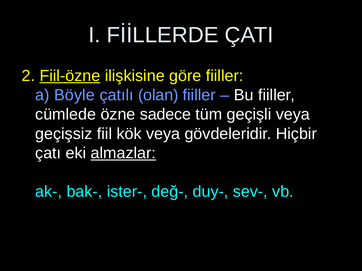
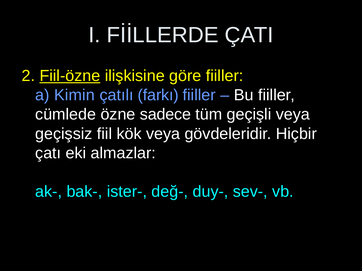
Böyle: Böyle -> Kimin (74, 95)
olan: olan -> farkı (158, 95)
almazlar underline: present -> none (123, 153)
